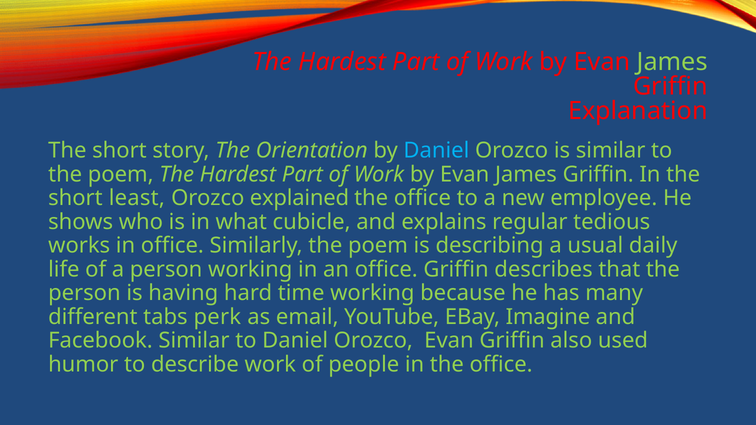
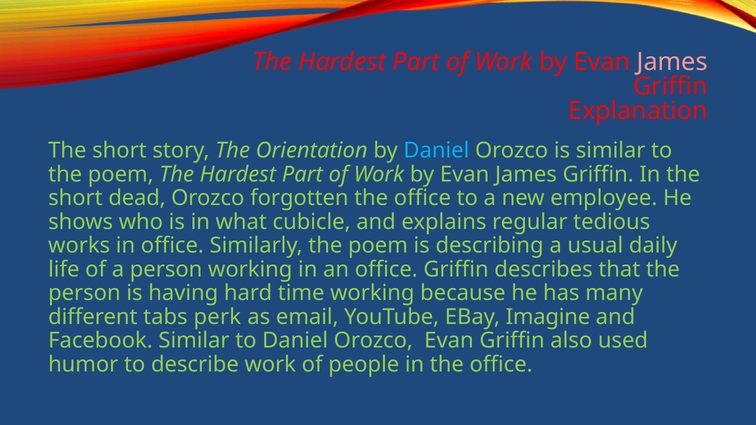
James colour: light green -> pink (672, 62)
least: least -> dead (137, 198)
explained: explained -> forgotten (299, 198)
